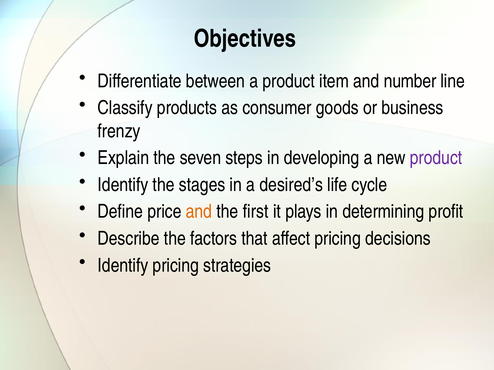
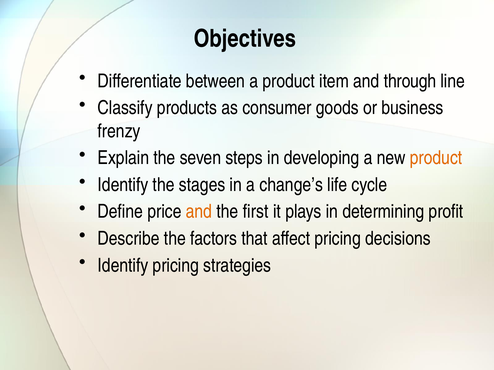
number: number -> through (410, 81)
product colour: purple -> orange (436, 158)
desired’s: desired’s -> change’s (291, 185)
